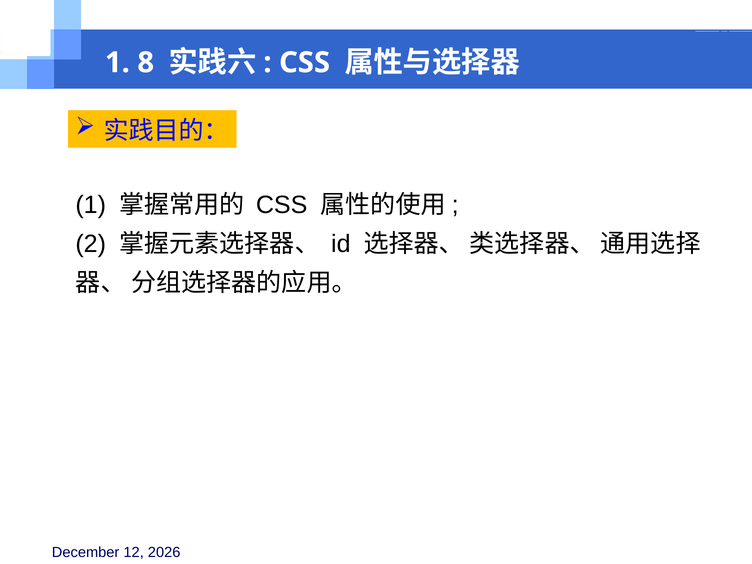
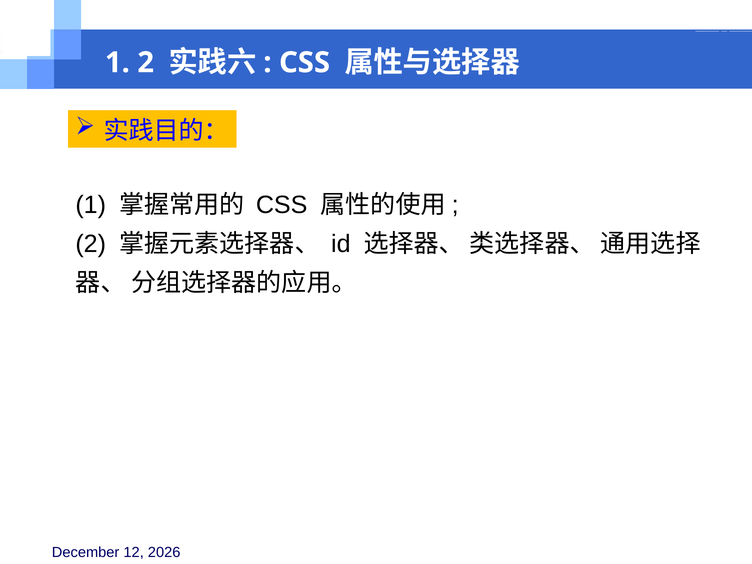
1 8: 8 -> 2 (146, 63)
